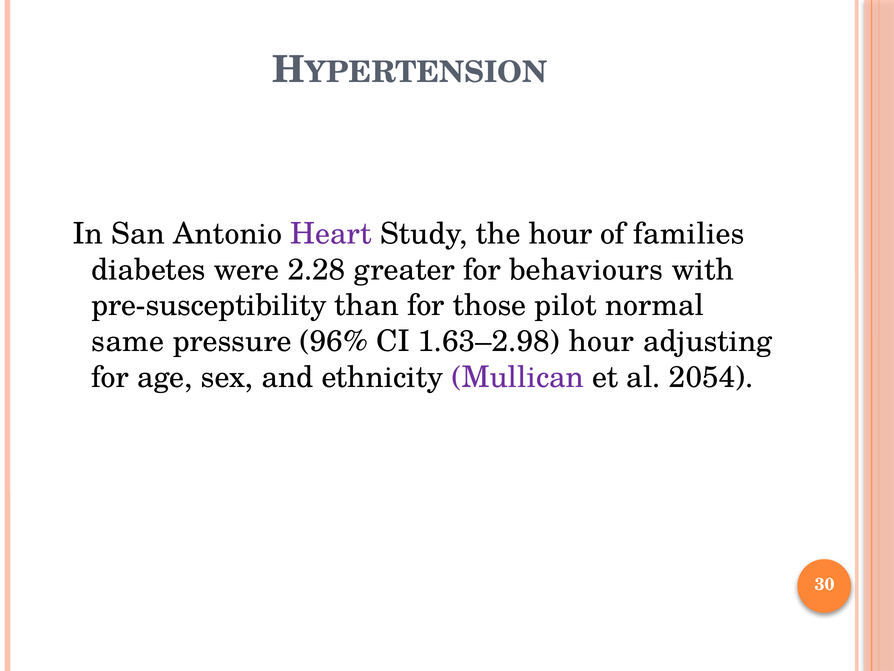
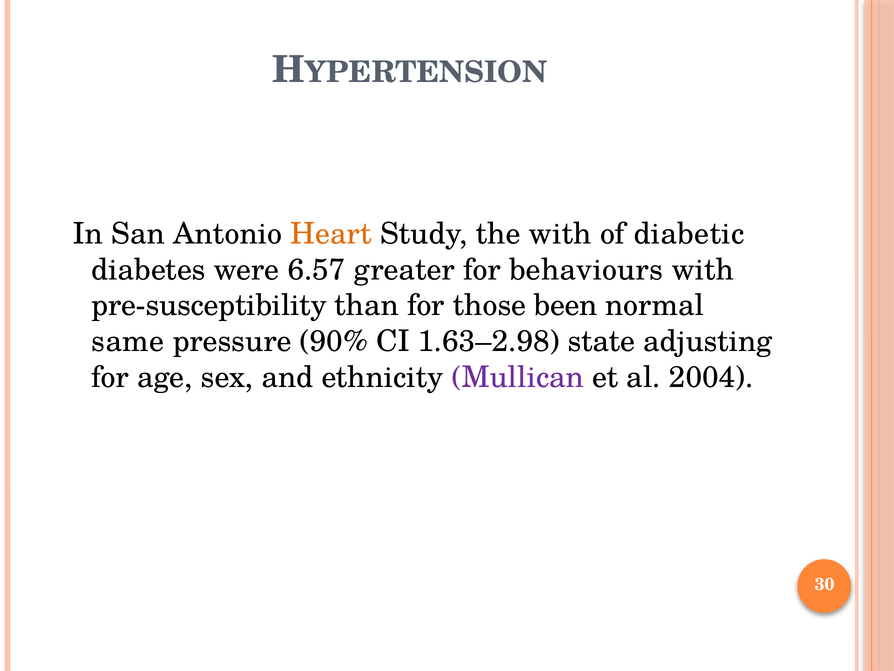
Heart colour: purple -> orange (331, 234)
the hour: hour -> with (560, 234)
families: families -> diabetic (689, 234)
2.28: 2.28 -> 6.57 (317, 270)
pilot: pilot -> been (566, 305)
96%: 96% -> 90% (334, 341)
1.63–2.98 hour: hour -> state (602, 341)
2054: 2054 -> 2004 (711, 377)
